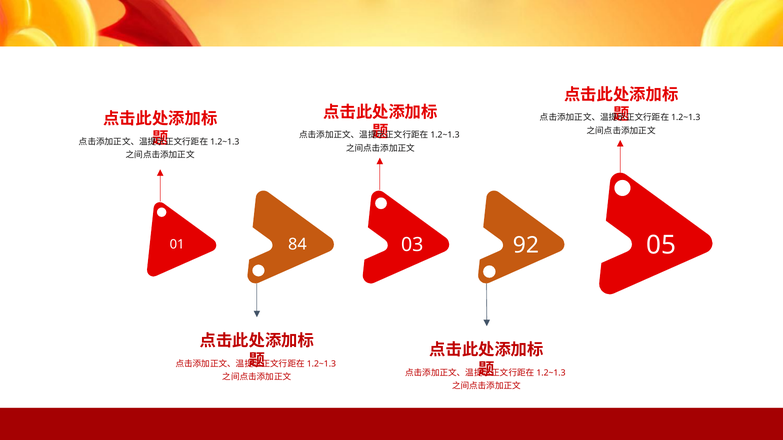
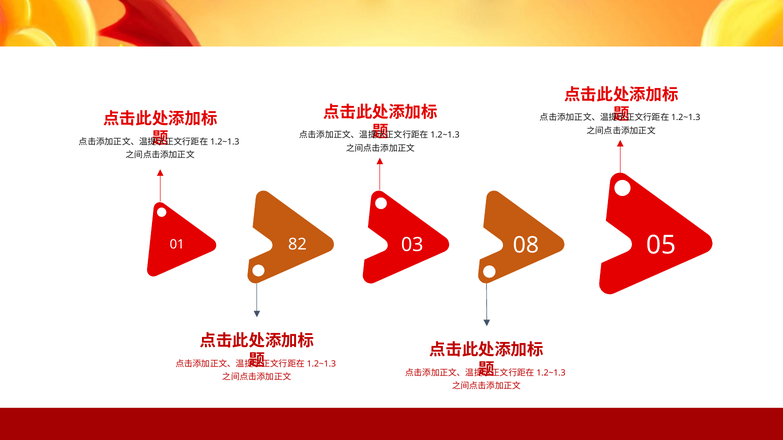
84: 84 -> 82 (297, 245)
92: 92 -> 08 (526, 245)
